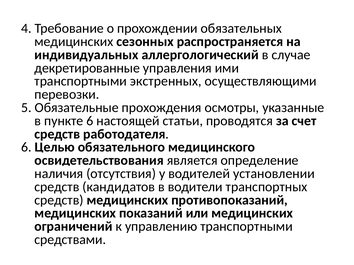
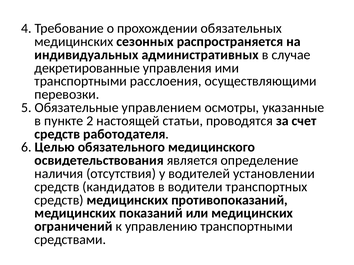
аллергологический: аллергологический -> административных (200, 55)
экстренных: экстренных -> расслоения (166, 81)
прохождения: прохождения -> управлением (162, 108)
пункте 6: 6 -> 2 (90, 121)
